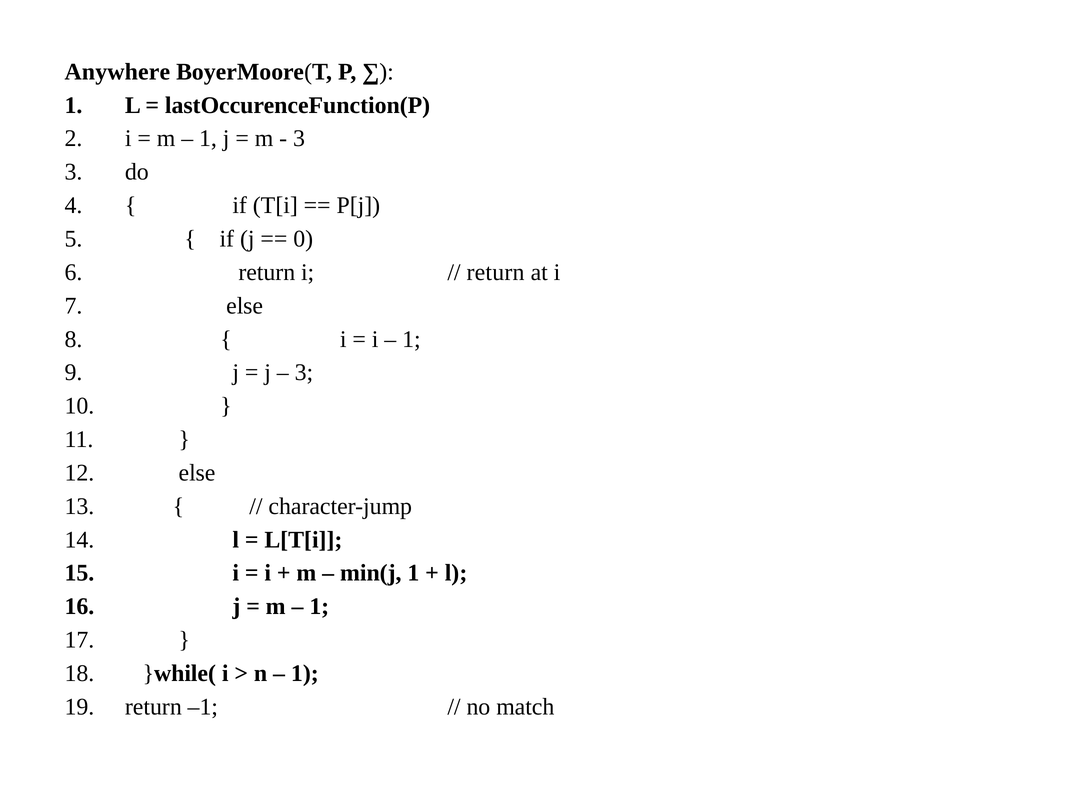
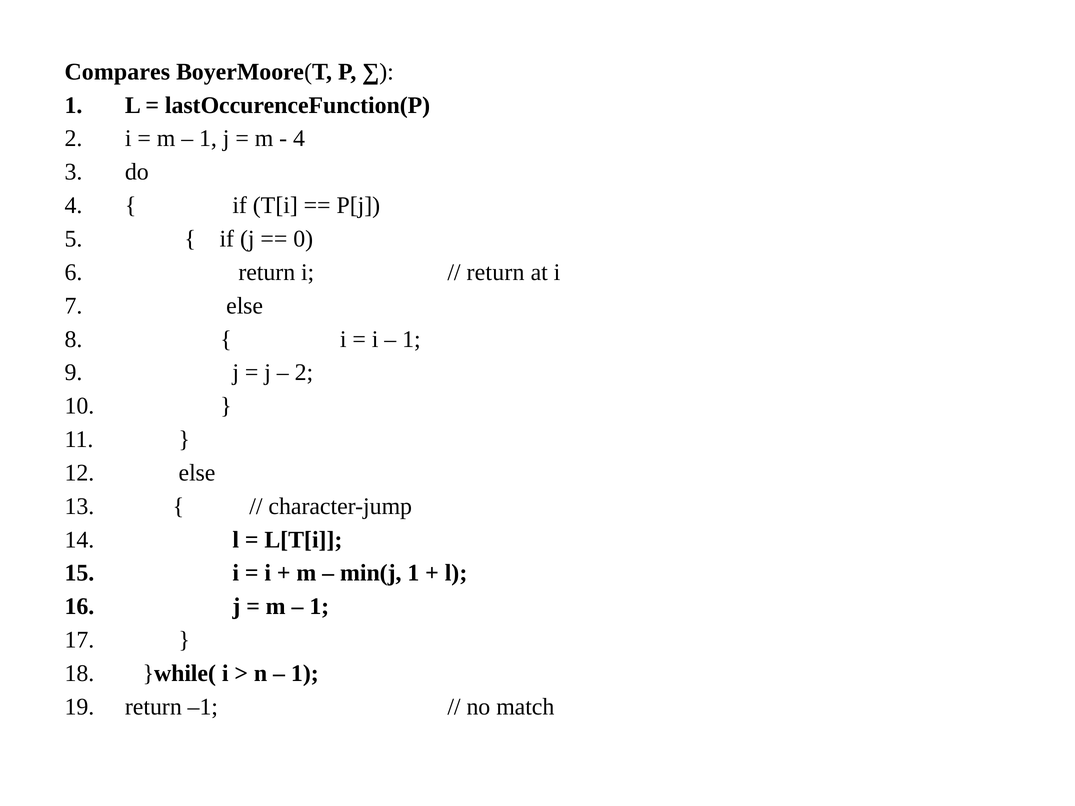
Anywhere: Anywhere -> Compares (117, 72)
3: 3 -> 4 (299, 139)
3: 3 -> 2 (304, 373)
